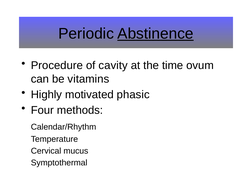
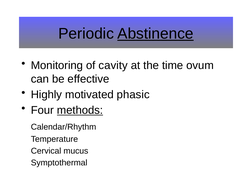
Procedure: Procedure -> Monitoring (57, 65)
vitamins: vitamins -> effective (88, 79)
methods underline: none -> present (80, 110)
